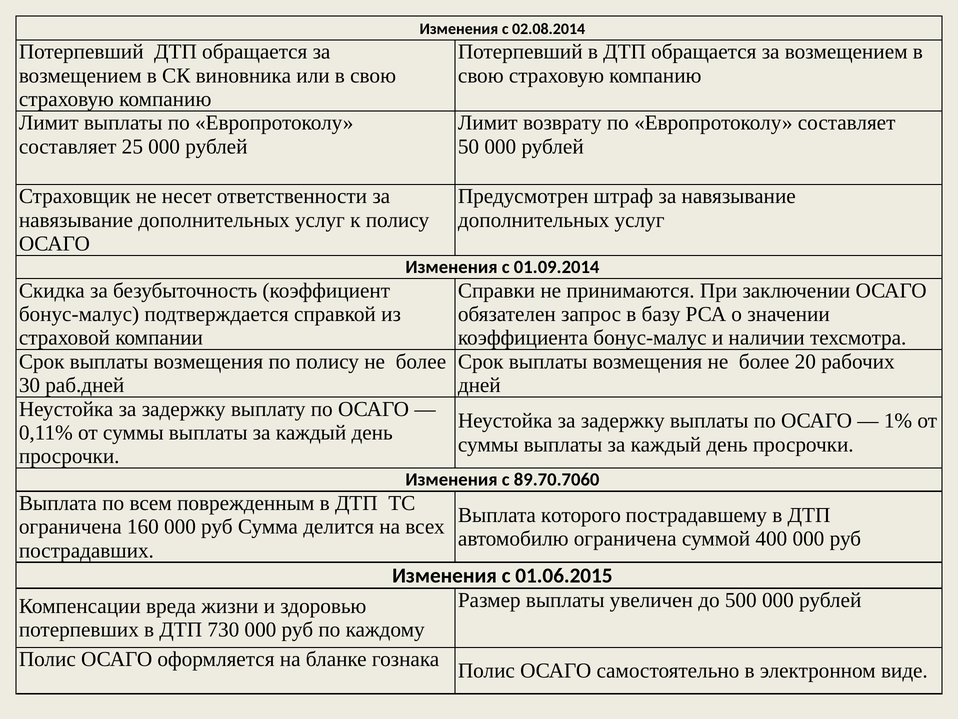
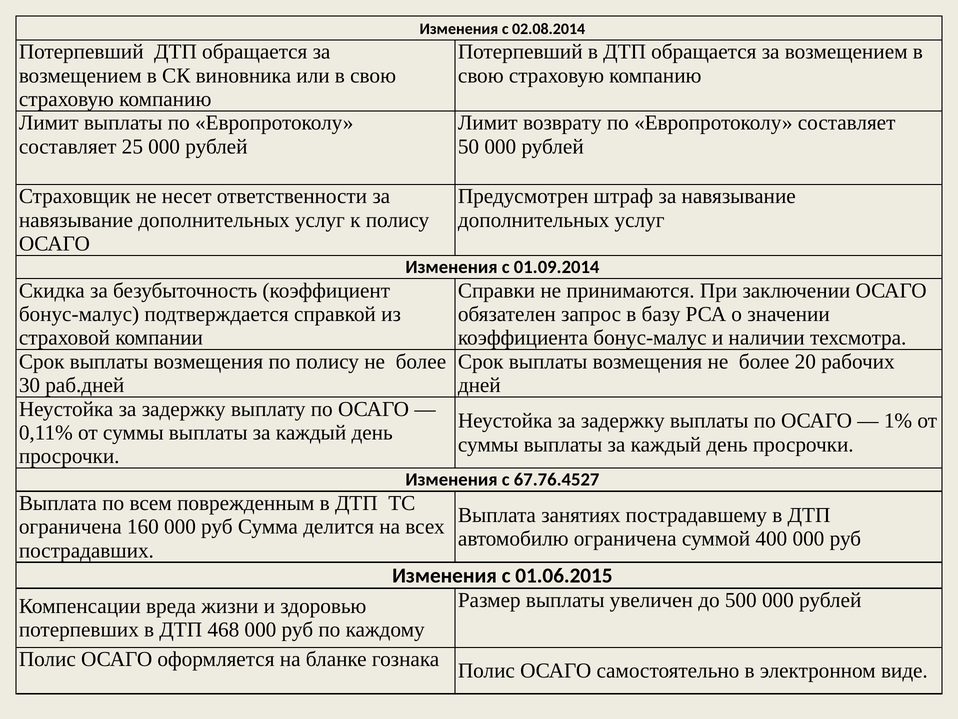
89.70.7060: 89.70.7060 -> 67.76.4527 (557, 479)
которого: которого -> занятиях (581, 515)
730: 730 -> 468 (223, 629)
